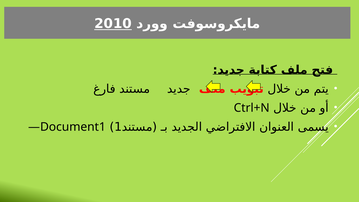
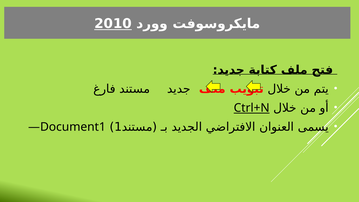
Ctrl+N underline: none -> present (252, 108)
